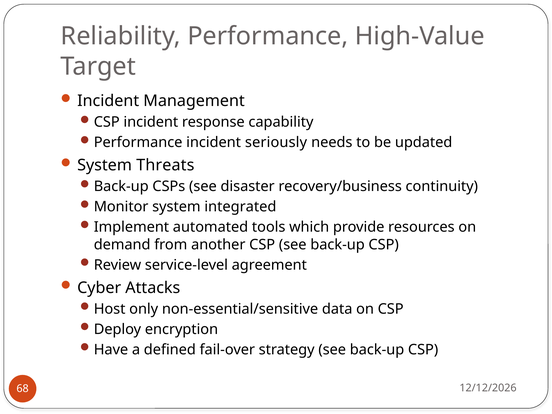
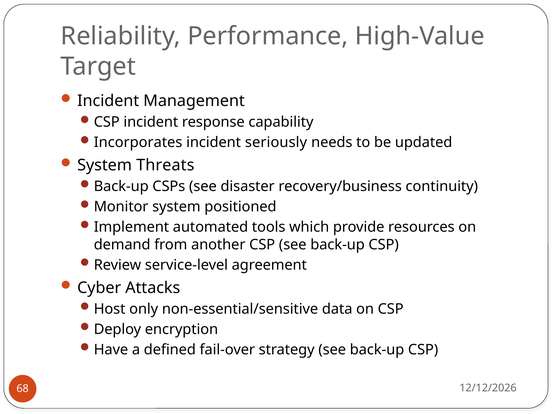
Performance: Performance -> Incorporates (138, 142)
integrated: integrated -> positioned (240, 207)
